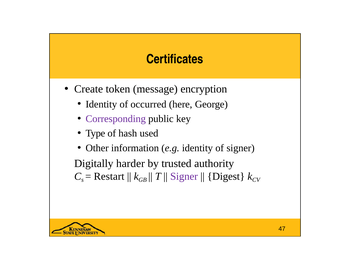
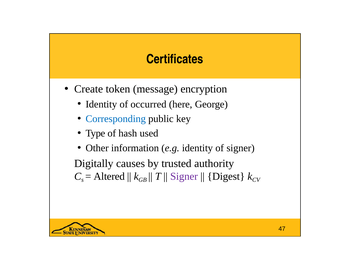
Corresponding colour: purple -> blue (116, 119)
harder: harder -> causes (131, 164)
Restart: Restart -> Altered (109, 177)
